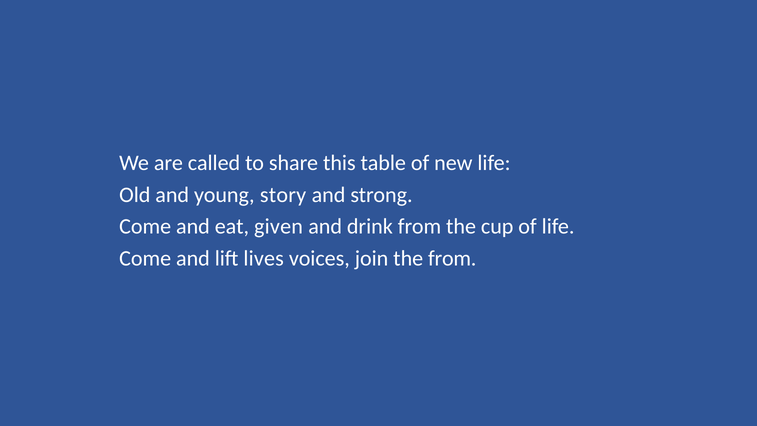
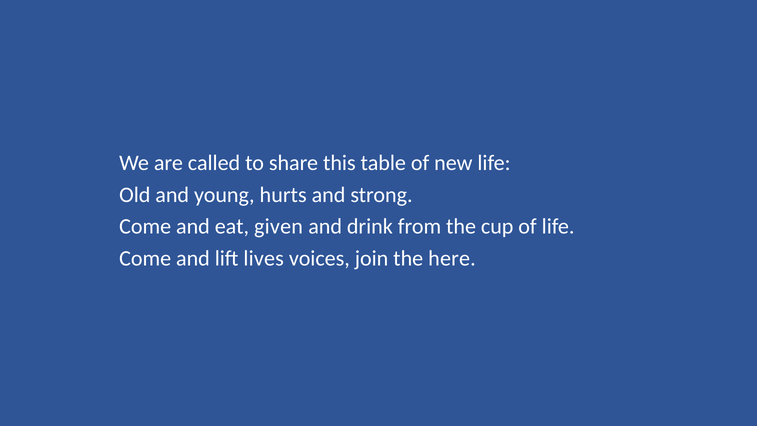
story: story -> hurts (283, 195)
the from: from -> here (452, 258)
